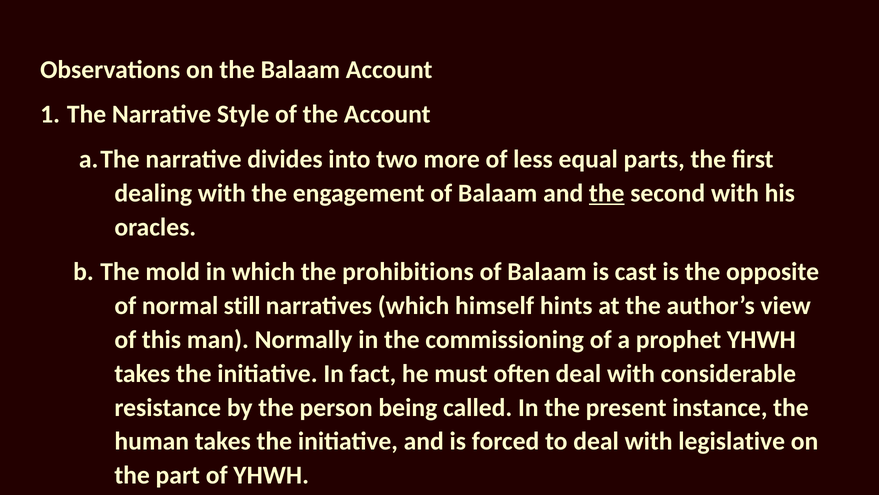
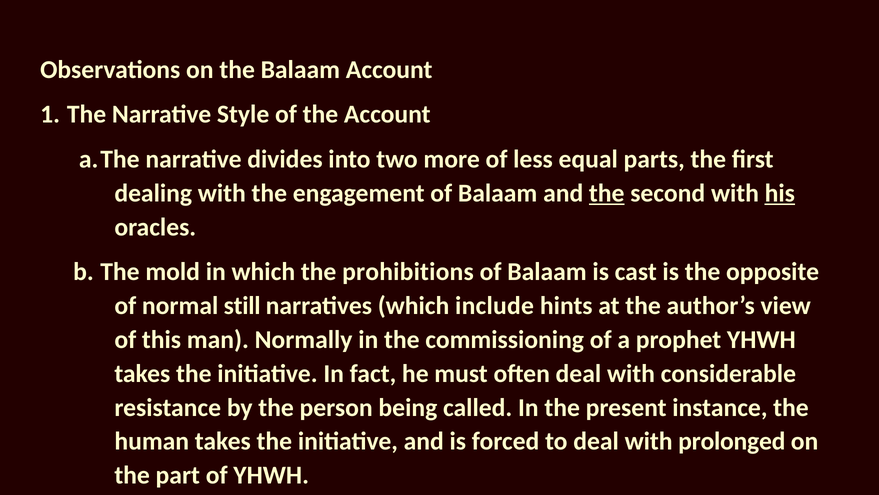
his underline: none -> present (780, 193)
himself: himself -> include (495, 306)
legislative: legislative -> prolonged (732, 441)
